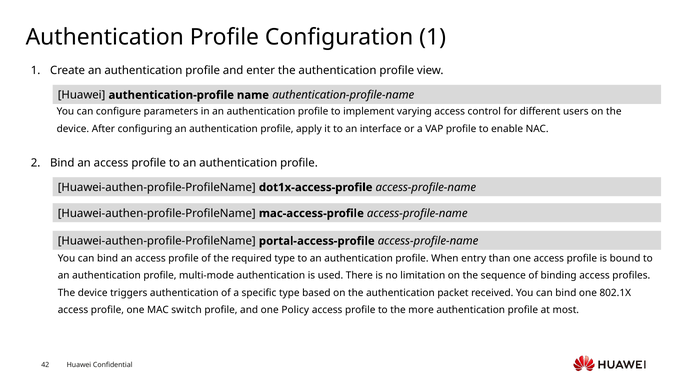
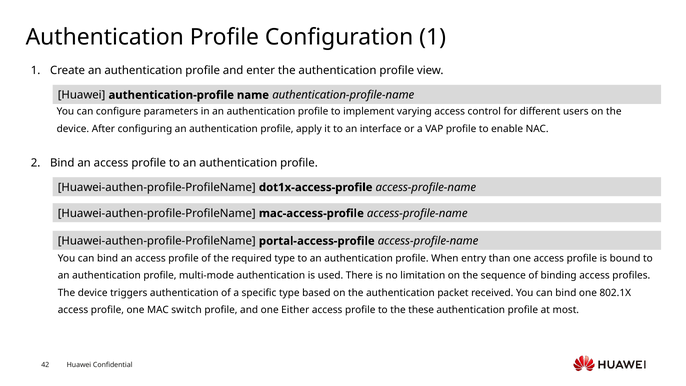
Policy: Policy -> Either (295, 310)
more: more -> these (421, 310)
